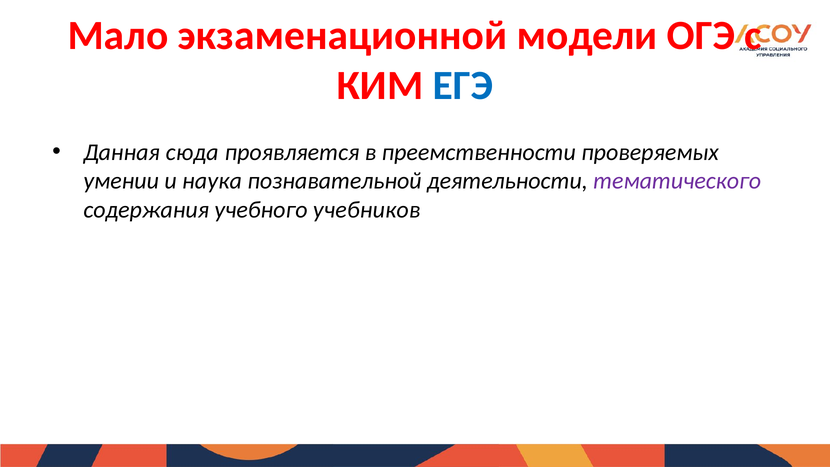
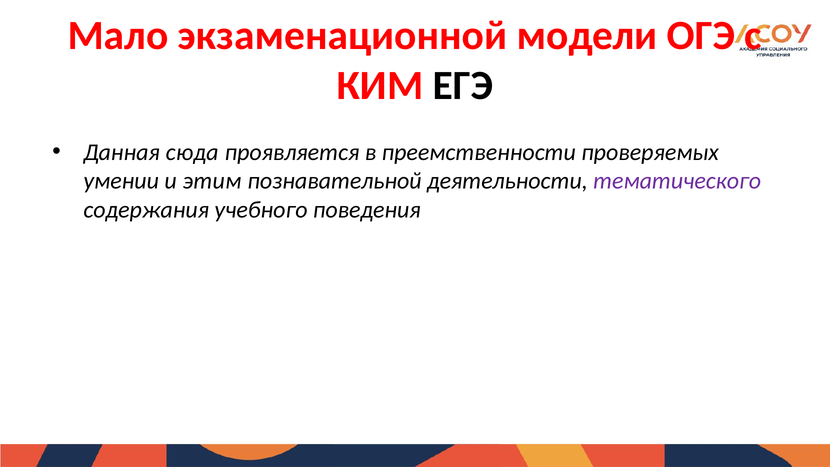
ЕГЭ colour: blue -> black (463, 85)
наука: наука -> этим (212, 181)
учебников: учебников -> поведения (367, 210)
